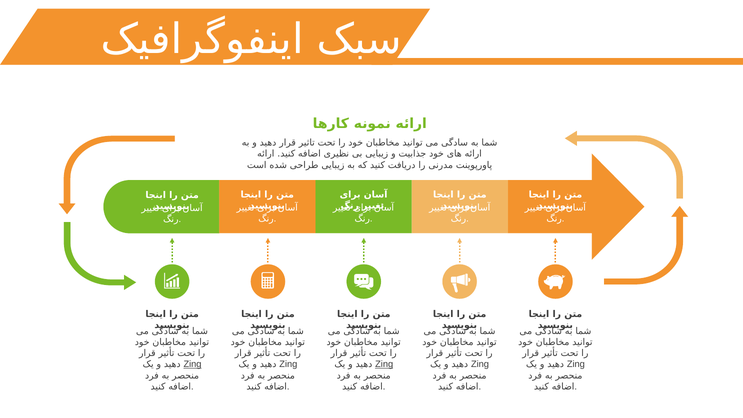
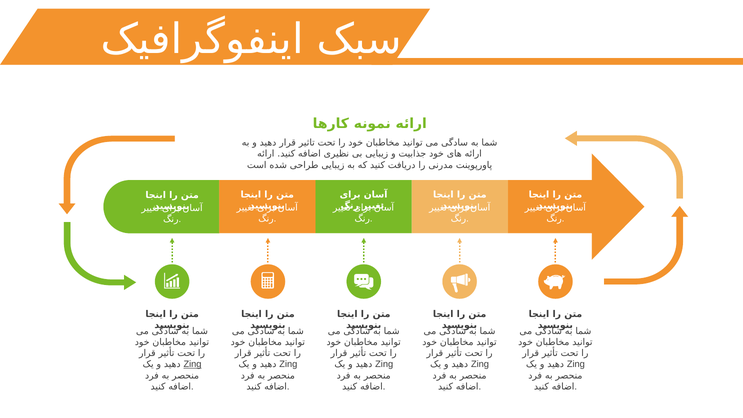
Zing underline: present -> none (384, 364)
